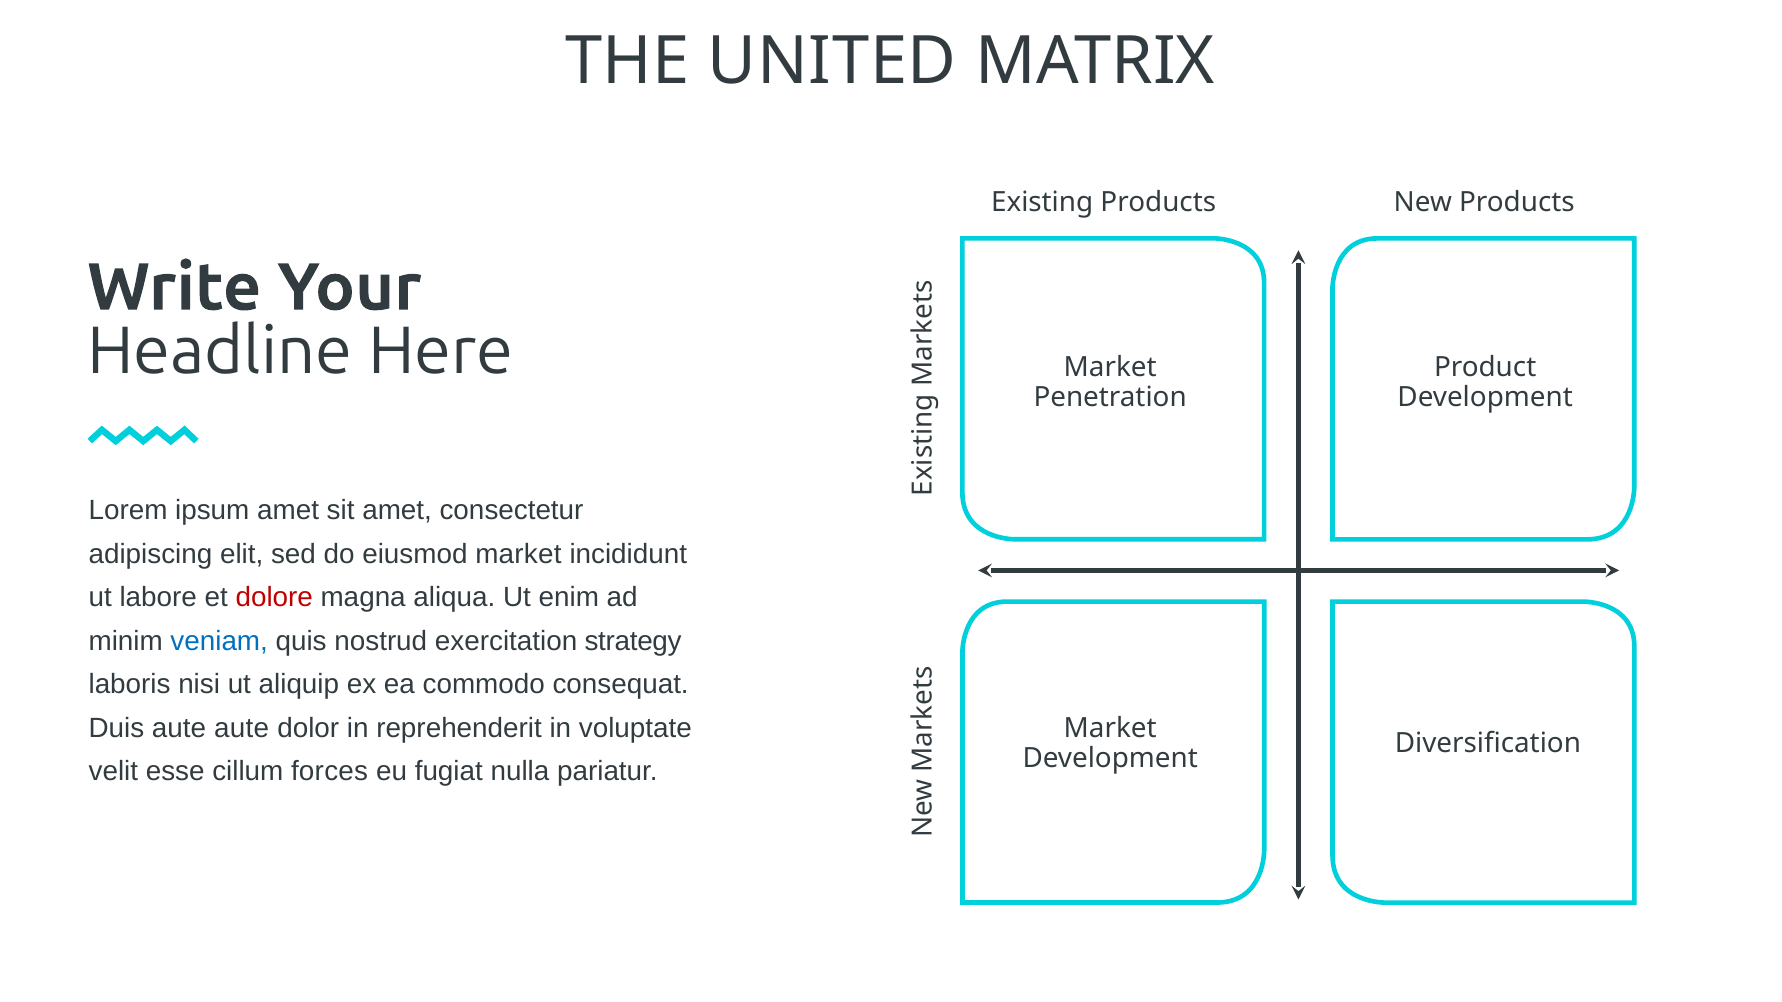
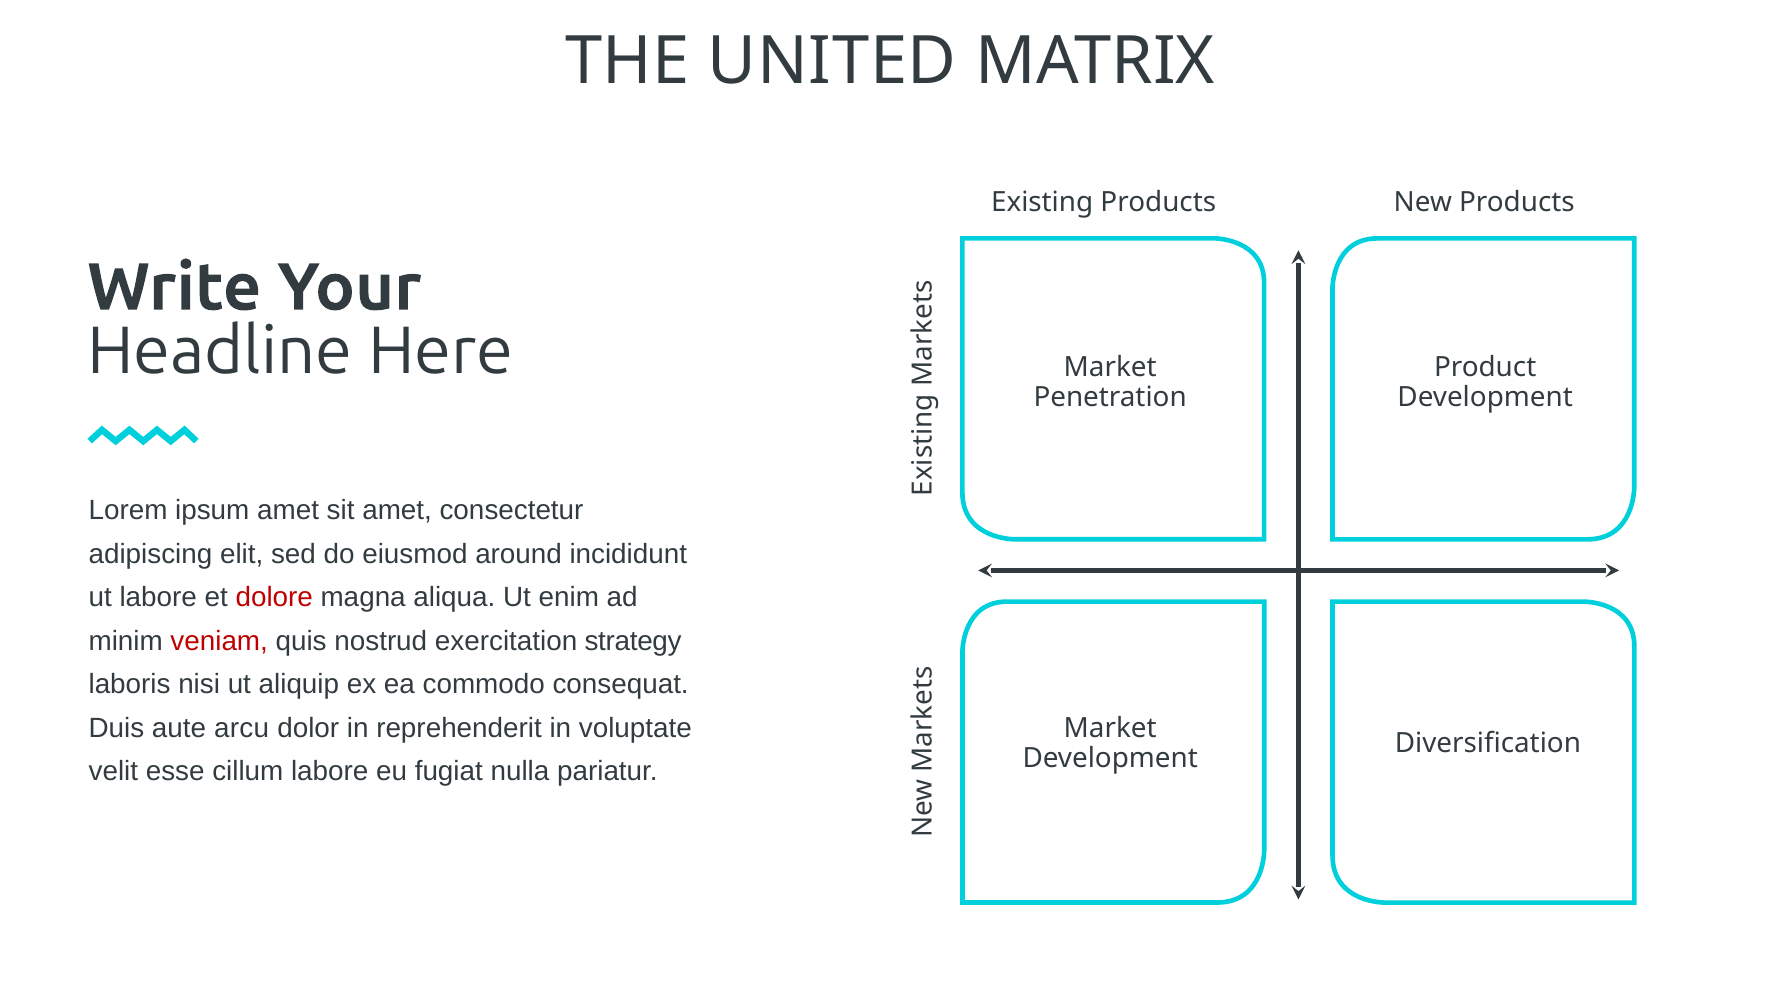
eiusmod market: market -> around (519, 554)
veniam colour: blue -> red (219, 641)
aute aute: aute -> arcu (242, 728)
cillum forces: forces -> labore (330, 772)
